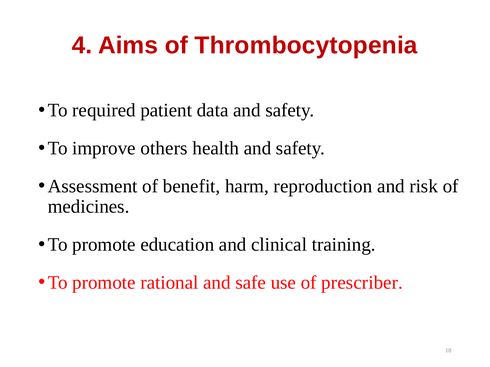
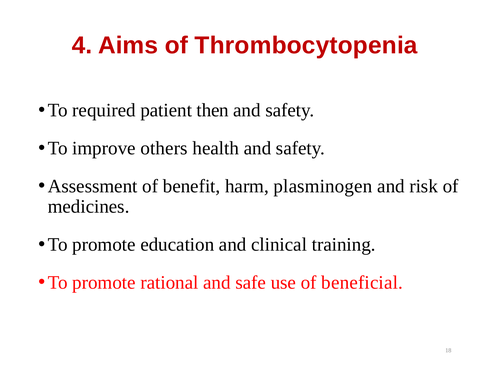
data: data -> then (213, 110)
reproduction: reproduction -> plasminogen (323, 186)
prescriber: prescriber -> beneficial (362, 283)
